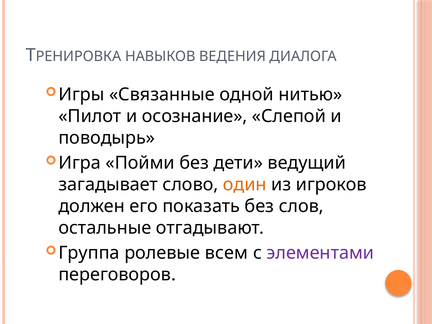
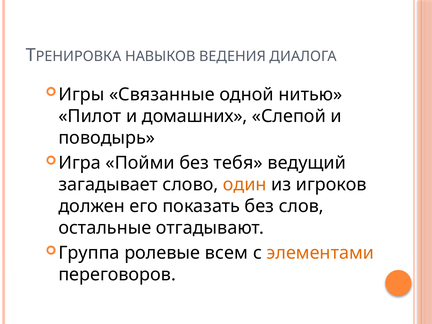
осознание: осознание -> домашних (195, 116)
дети: дети -> тебя (238, 163)
элементами colour: purple -> orange (320, 253)
